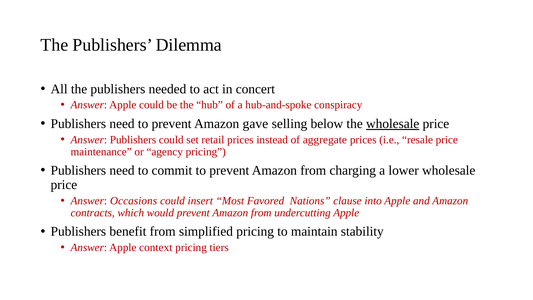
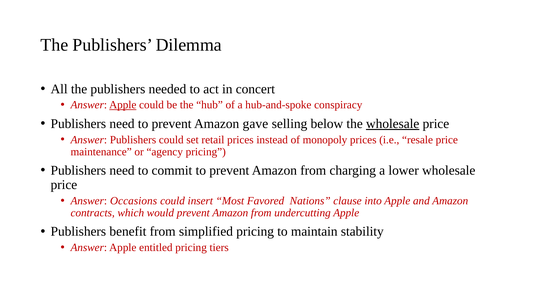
Apple underline: none -> present (123, 105)
aggregate: aggregate -> monopoly (325, 140)
context: context -> entitled (156, 247)
